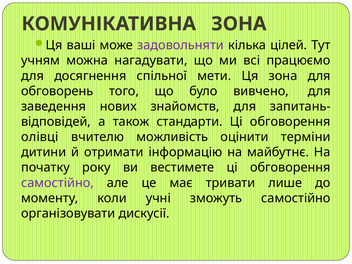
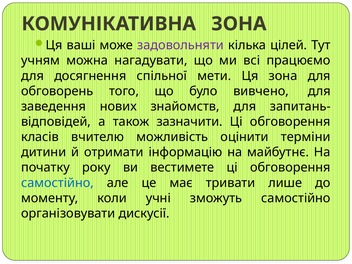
стандарти: стандарти -> зазначити (190, 122)
олівці: олівці -> класів (40, 137)
самостійно colour: purple -> blue (57, 183)
